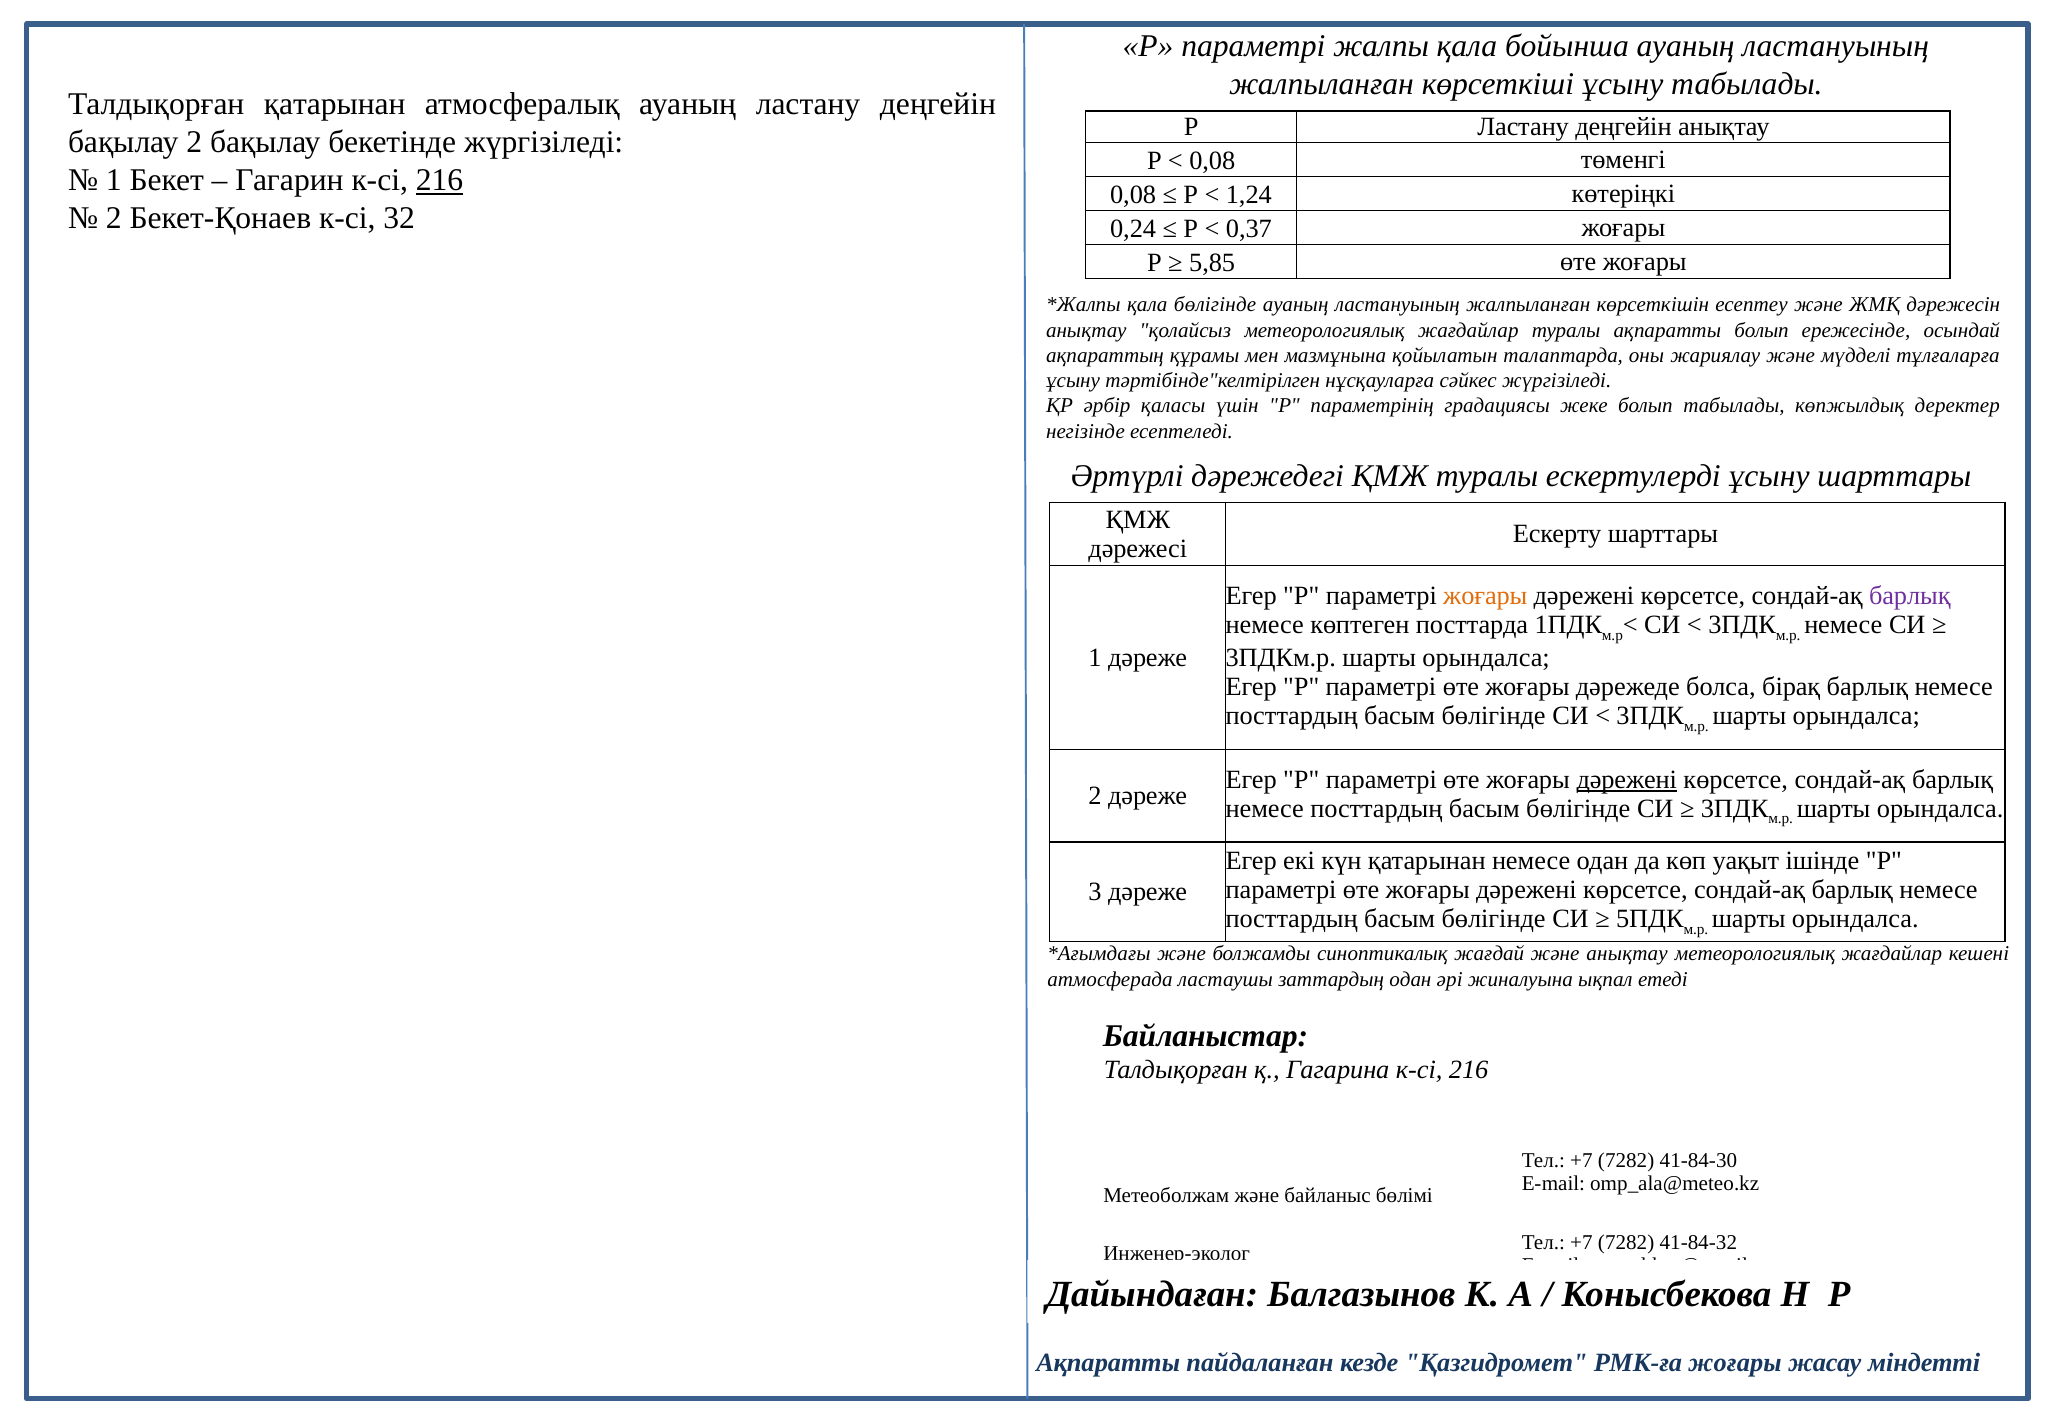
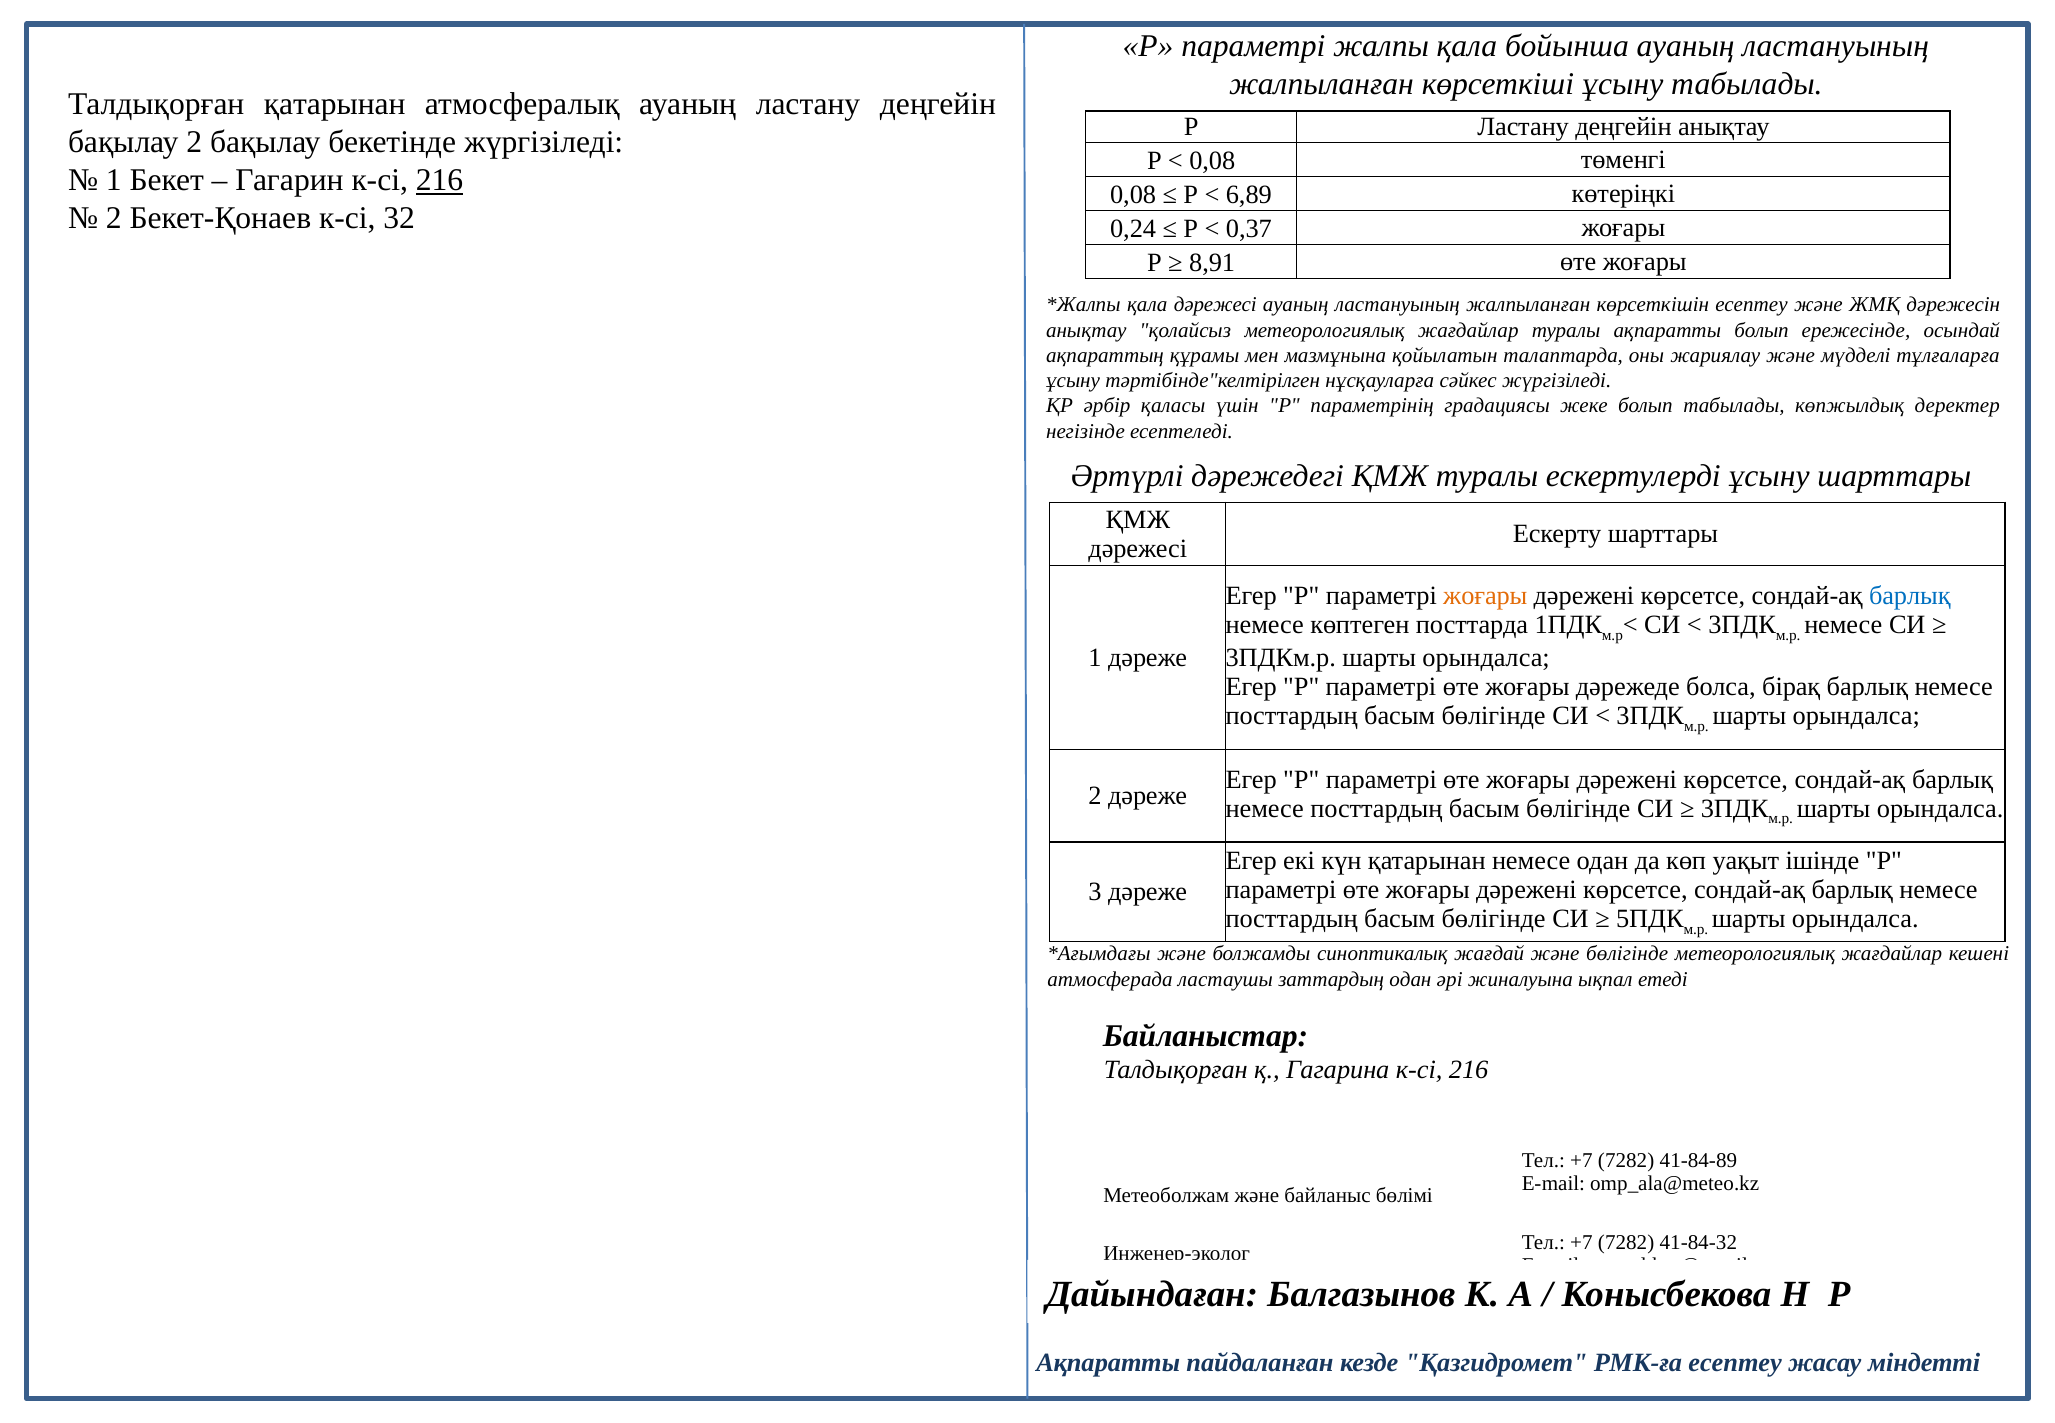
1,24: 1,24 -> 6,89 (1249, 195)
5,85: 5,85 -> 8,91 (1212, 263)
қала бөлігінде: бөлігінде -> дәрежесі (1215, 305)
барлық colour: purple -> blue (1910, 595)
дәрежені underline: present -> none (1627, 779)
және анықтау: анықтау -> бөлігінде (1627, 954)
41-84-30: 41-84-30 -> 41-84-89 (1698, 1160)
РМК-ға жоғары: жоғары -> есептеу (1735, 1363)
